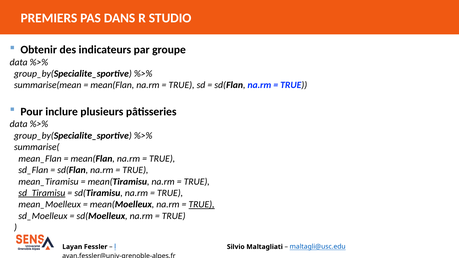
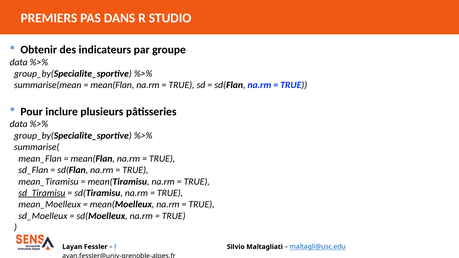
TRUE underline: present -> none (202, 205)
